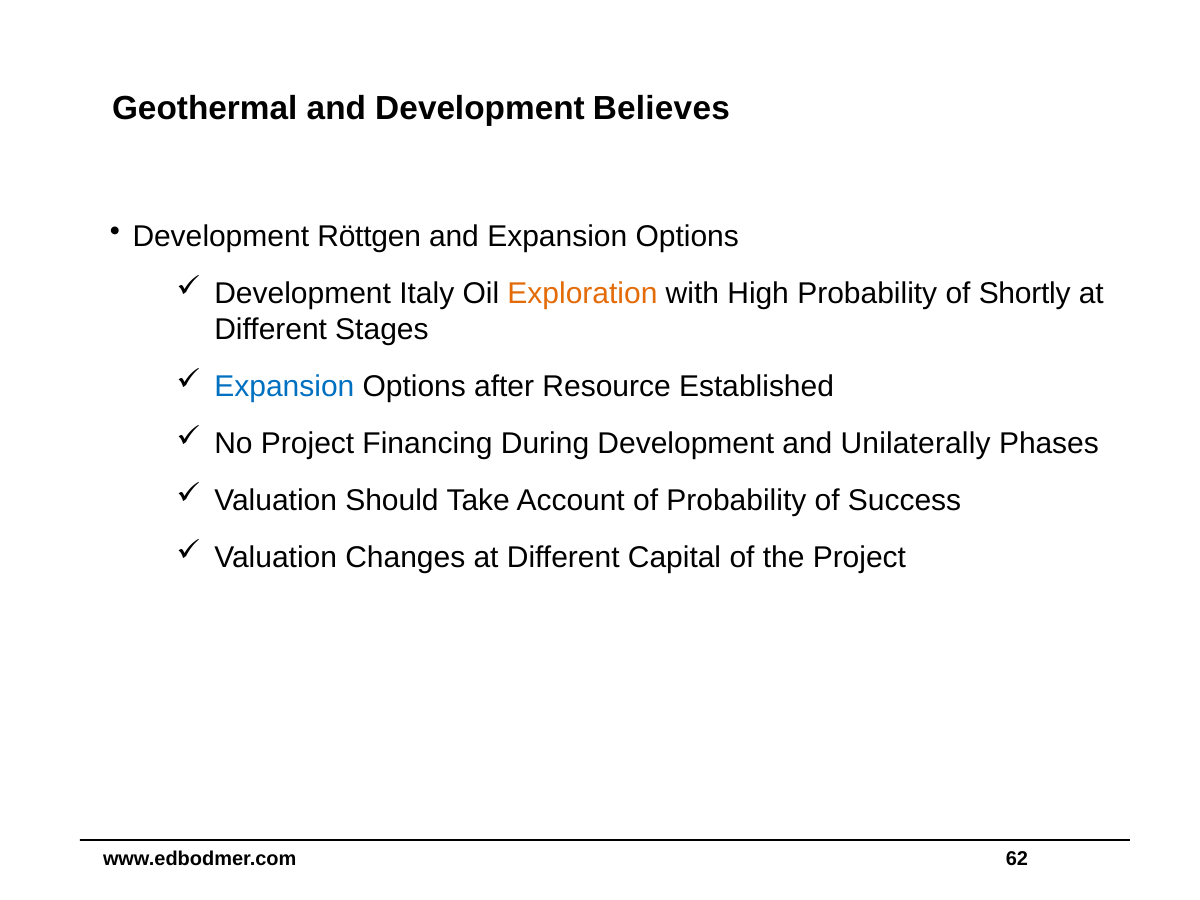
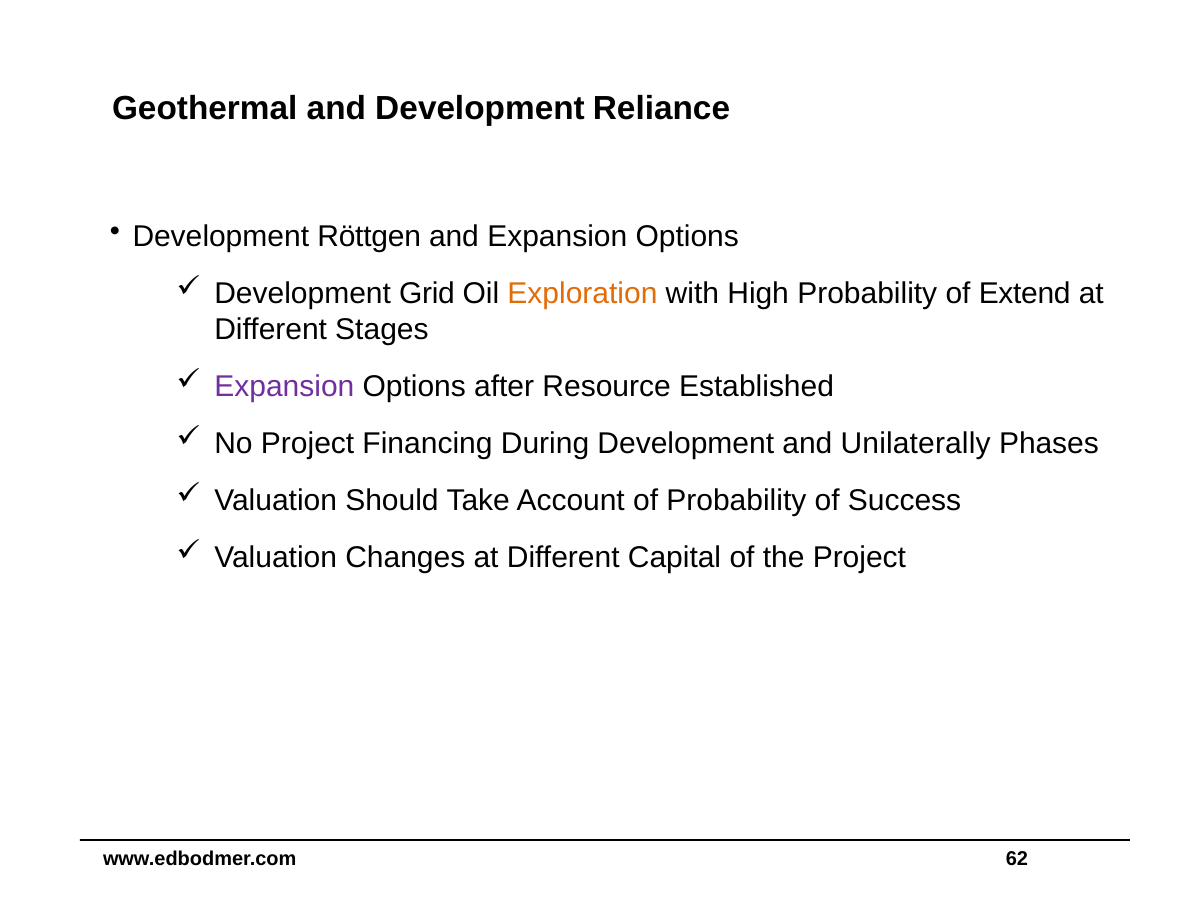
Believes: Believes -> Reliance (661, 108)
Italy: Italy -> Grid (427, 293)
Shortly: Shortly -> Extend (1025, 293)
Expansion colour: blue -> purple (284, 386)
